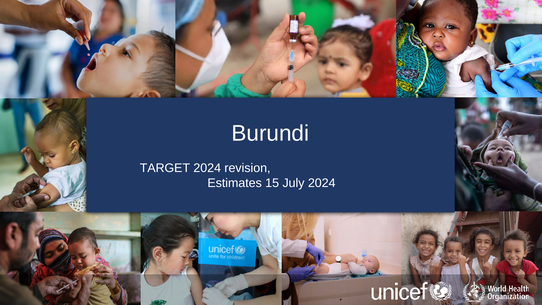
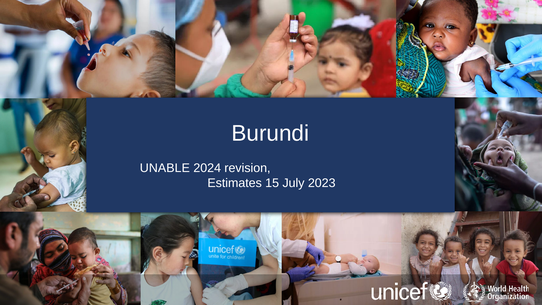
TARGET: TARGET -> UNABLE (165, 168)
July 2024: 2024 -> 2023 (322, 183)
